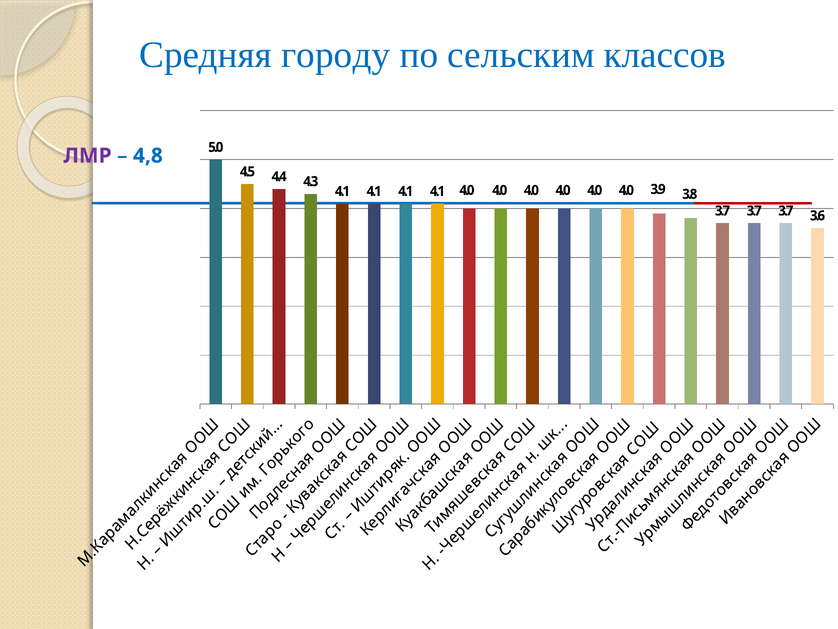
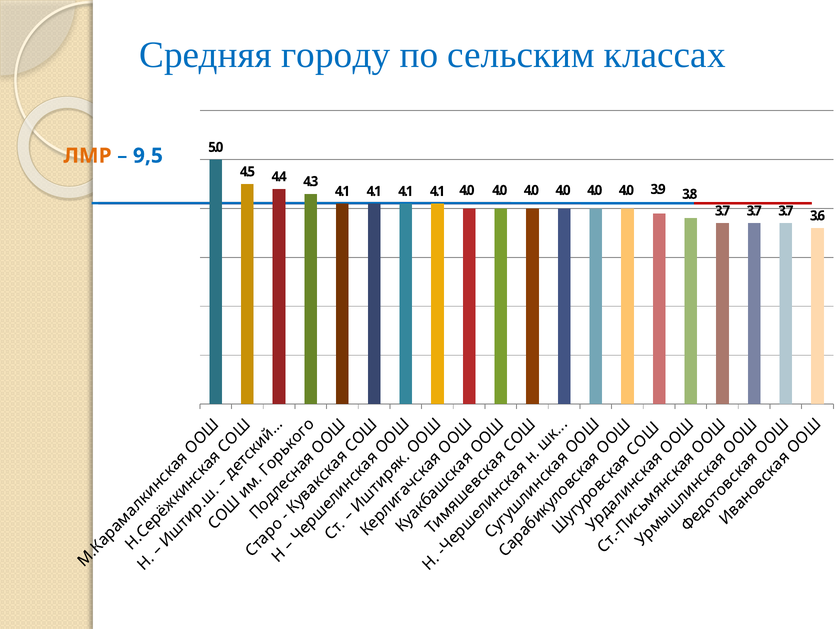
классов: классов -> классах (665, 55)
ЛМР colour: purple -> orange (88, 156)
4,8: 4,8 -> 9,5 (148, 156)
